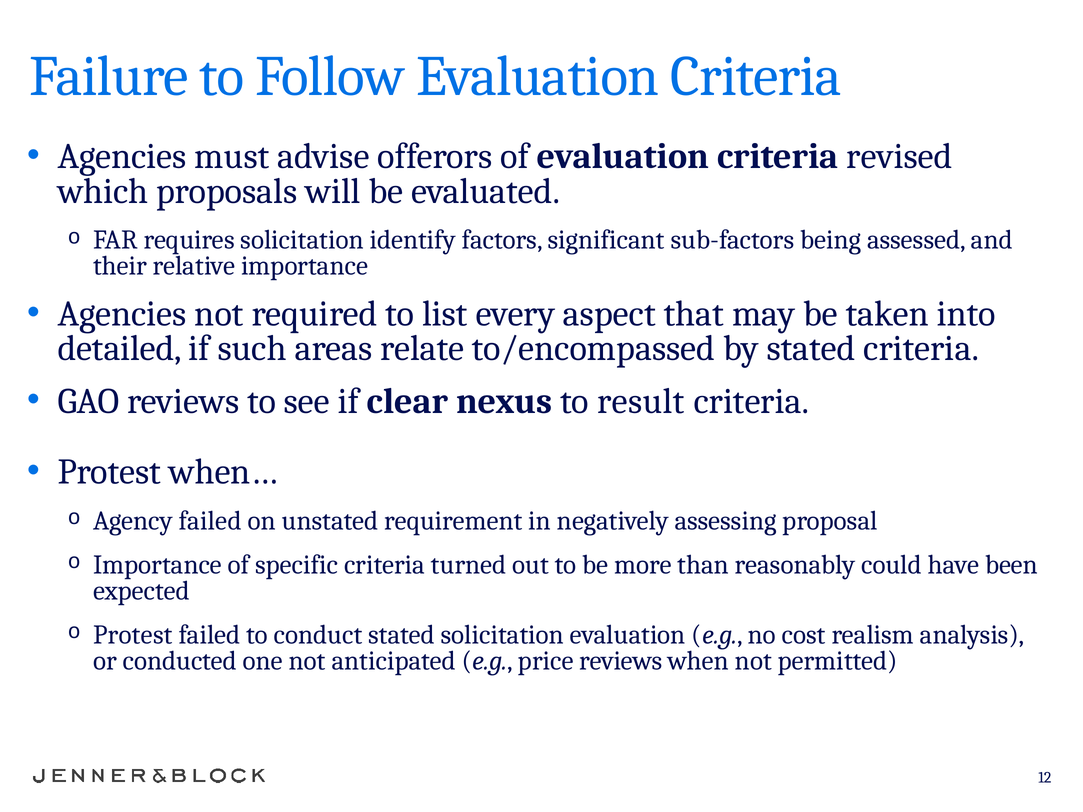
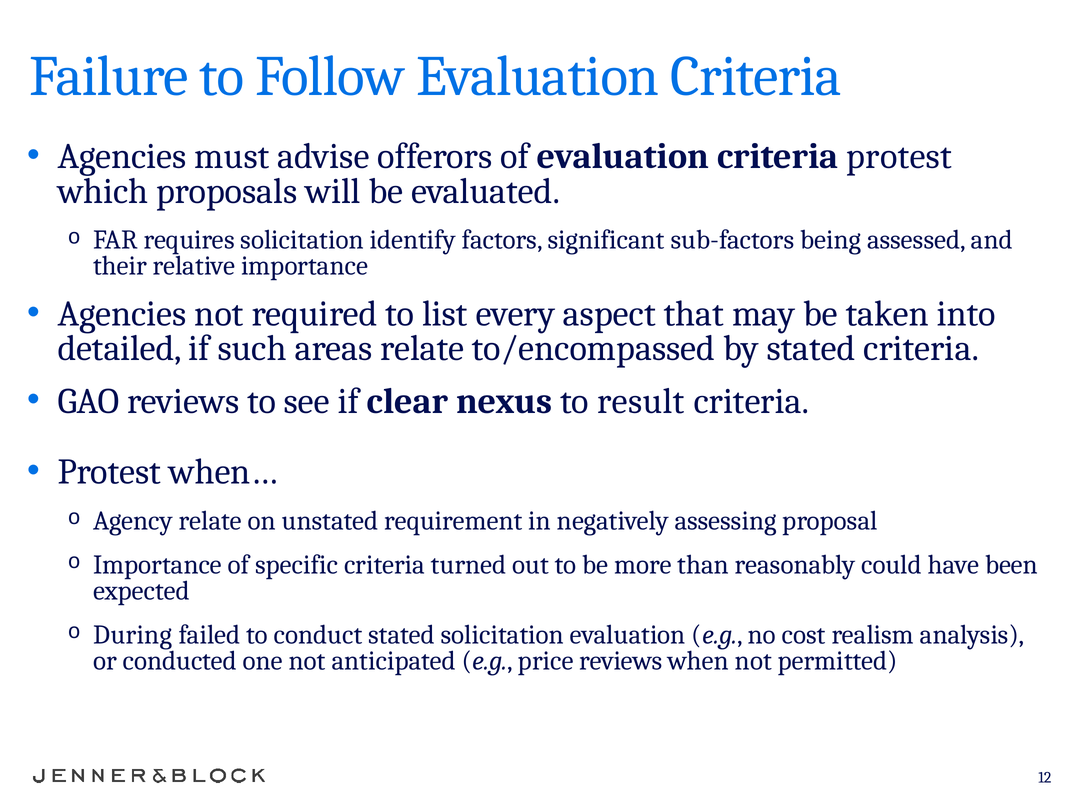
criteria revised: revised -> protest (899, 157)
Agency failed: failed -> relate (210, 521)
Protest: Protest -> During (133, 635)
